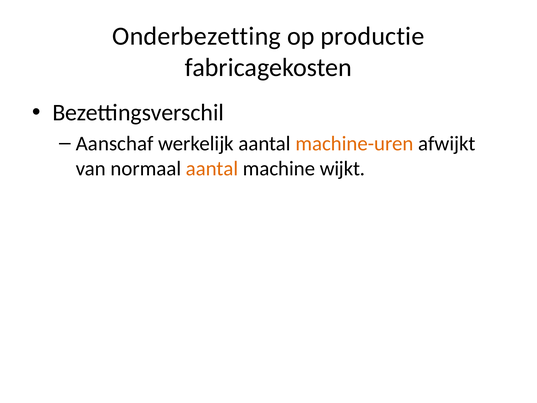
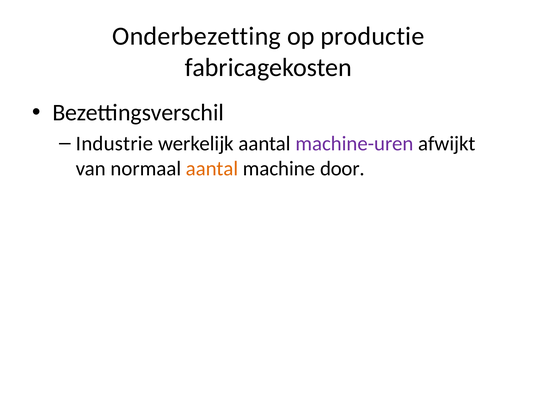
Aanschaf: Aanschaf -> Industrie (115, 143)
machine-uren colour: orange -> purple (355, 143)
wijkt: wijkt -> door (342, 169)
